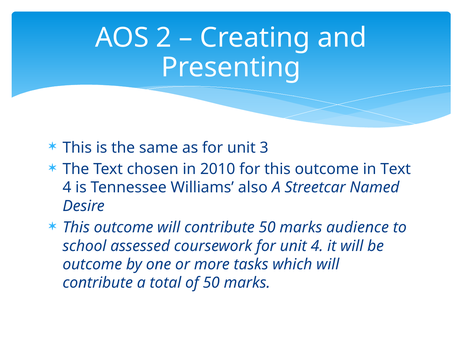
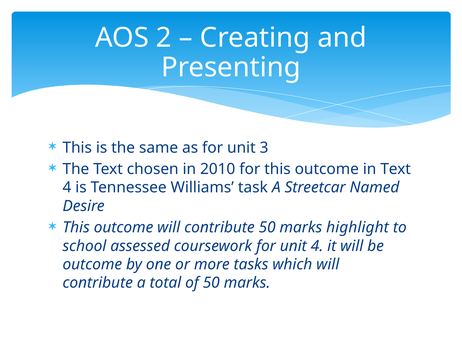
also: also -> task (253, 188)
audience: audience -> highlight (358, 228)
